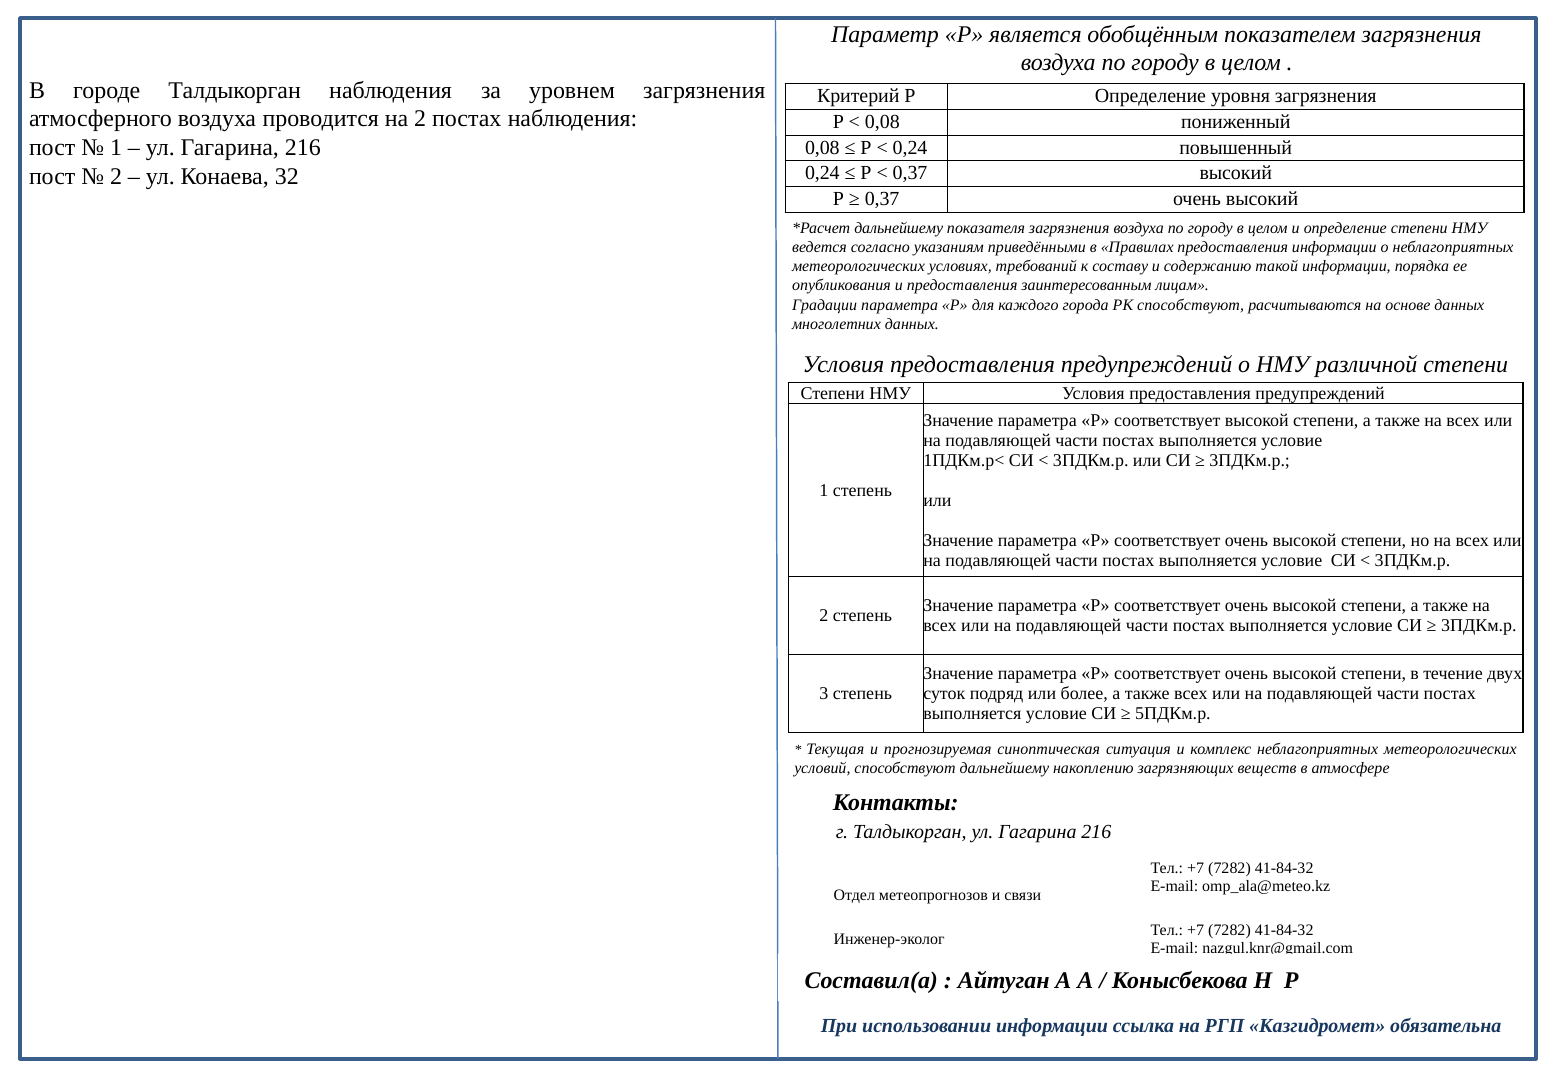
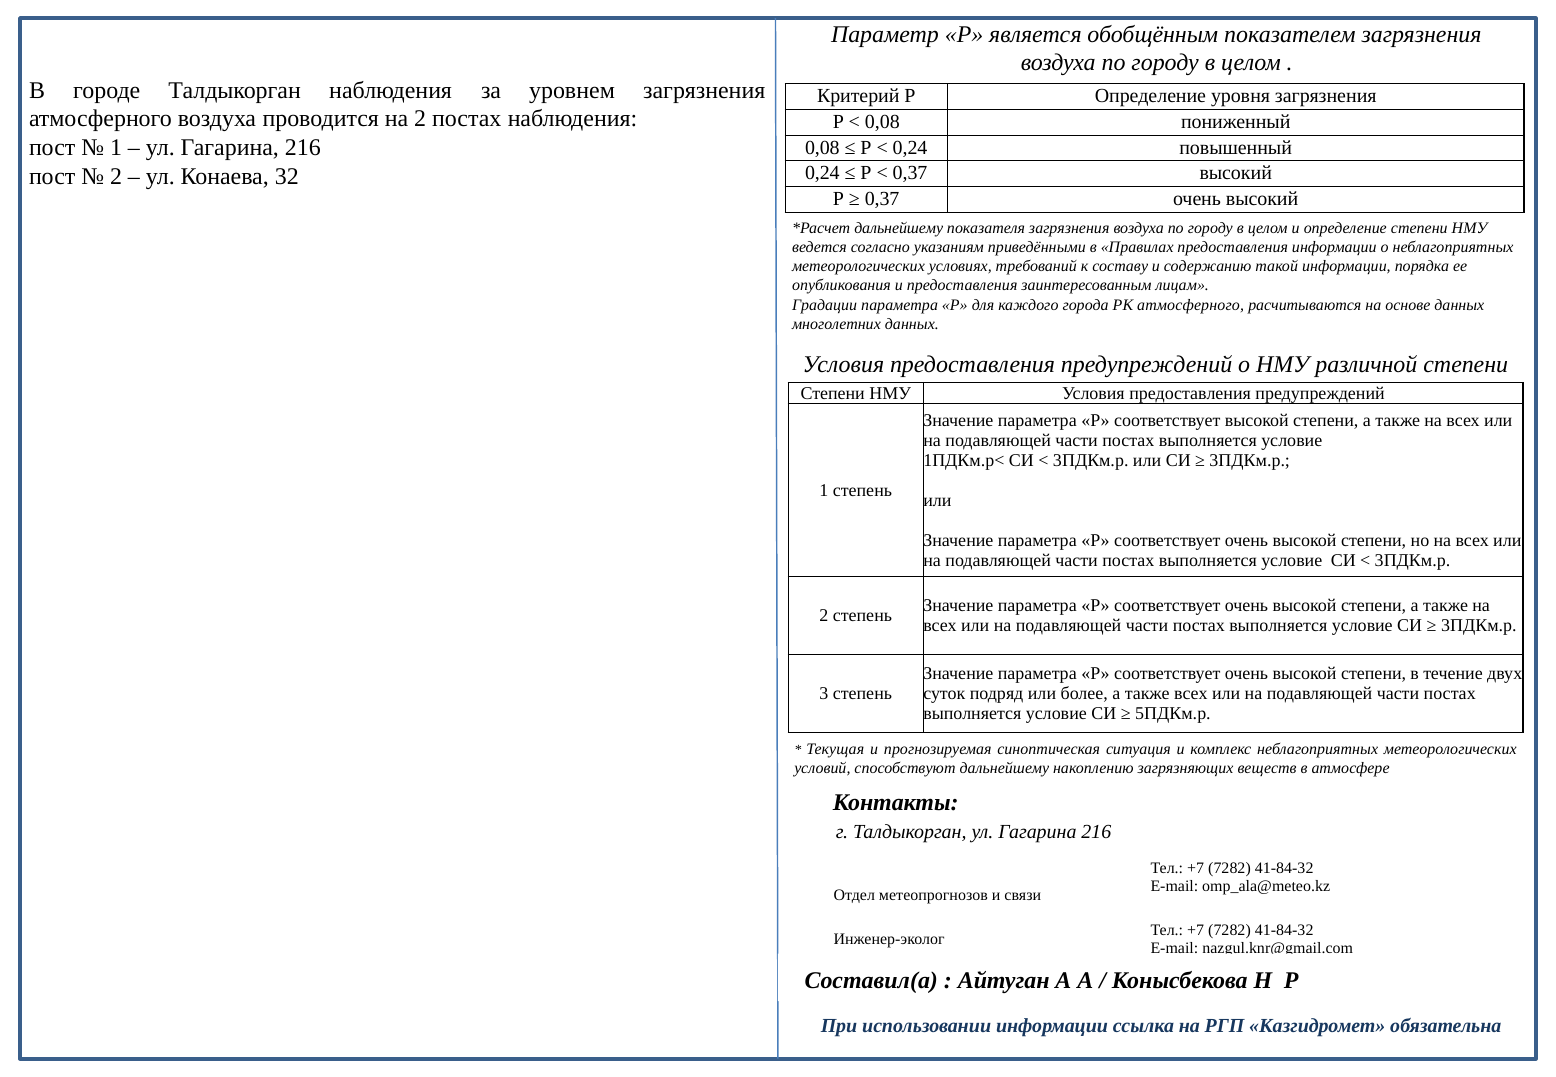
РК способствуют: способствуют -> атмосферного (1191, 305)
